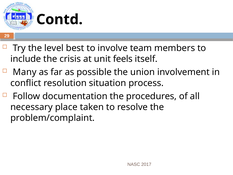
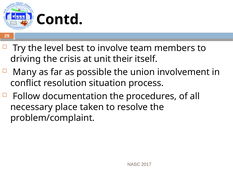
include: include -> driving (26, 59)
feels: feels -> their (123, 59)
